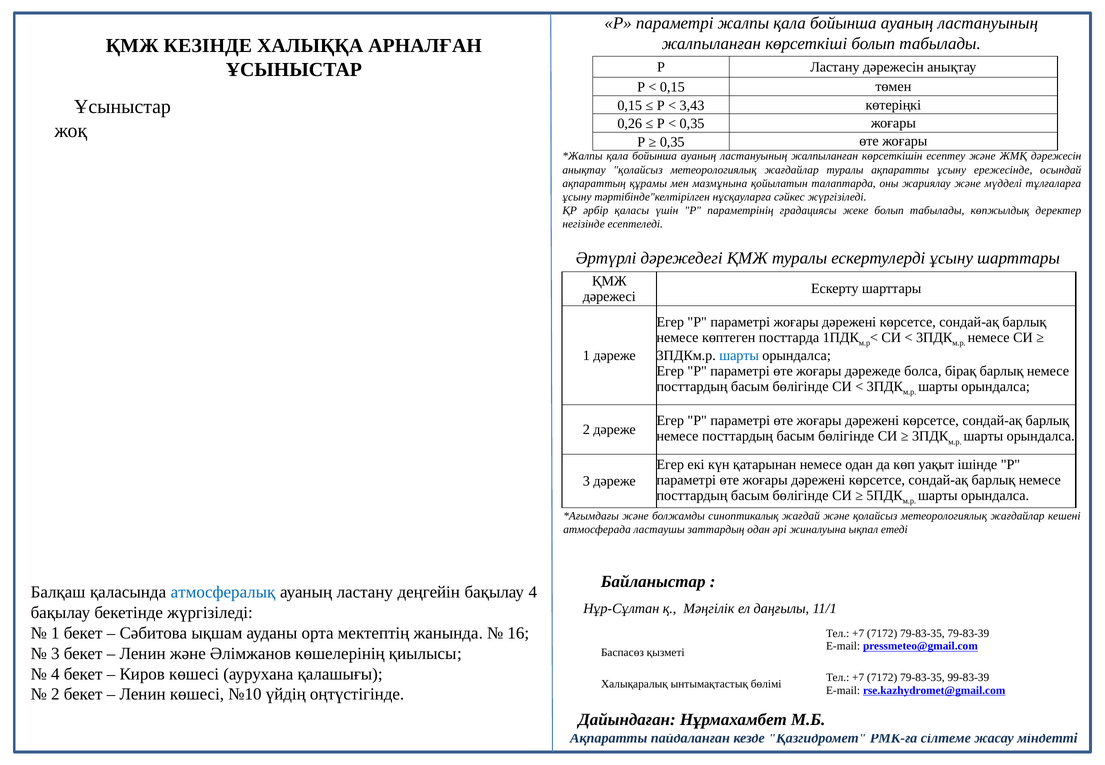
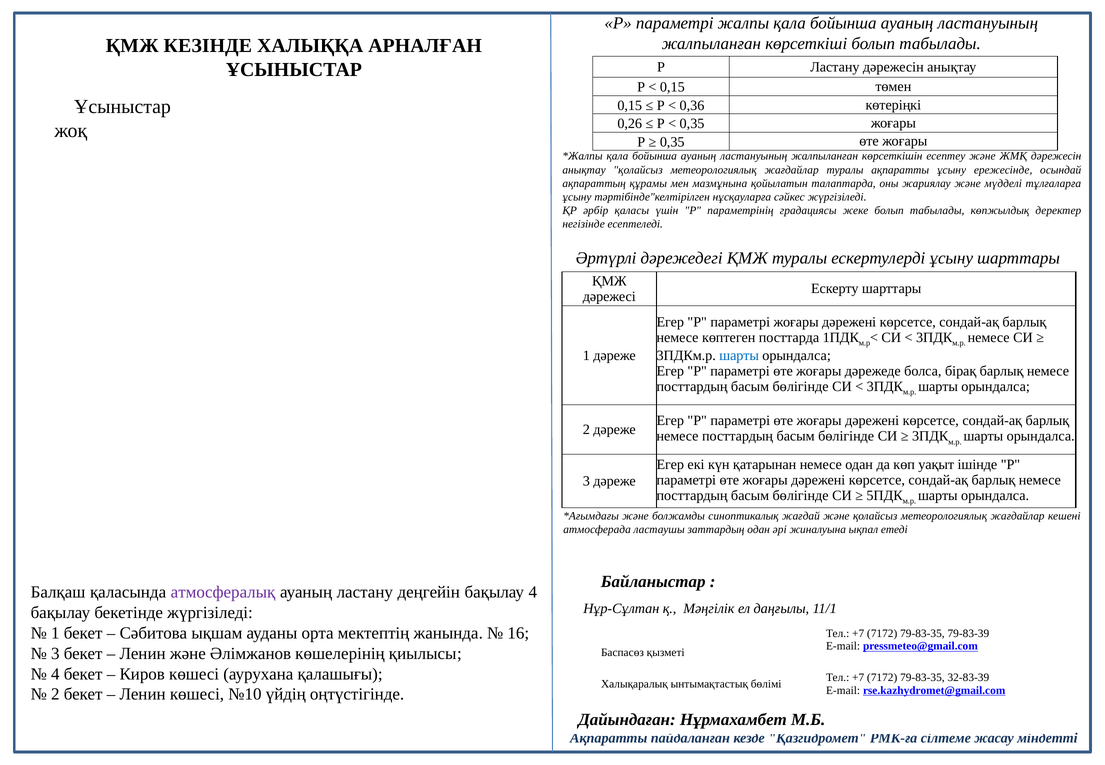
3,43: 3,43 -> 0,36 (692, 105)
атмосфералық colour: blue -> purple (223, 592)
99-83-39: 99-83-39 -> 32-83-39 (968, 678)
